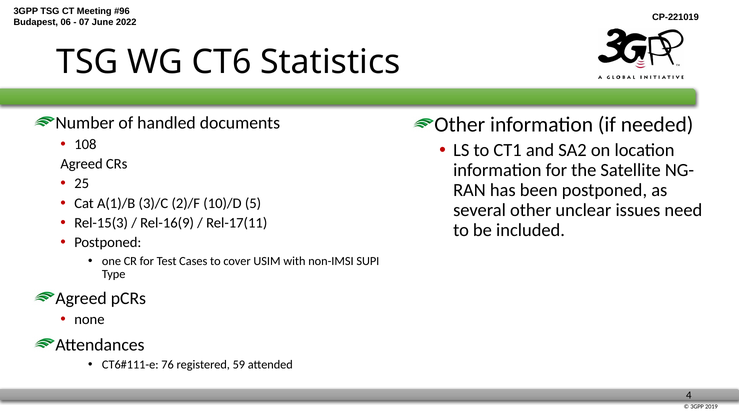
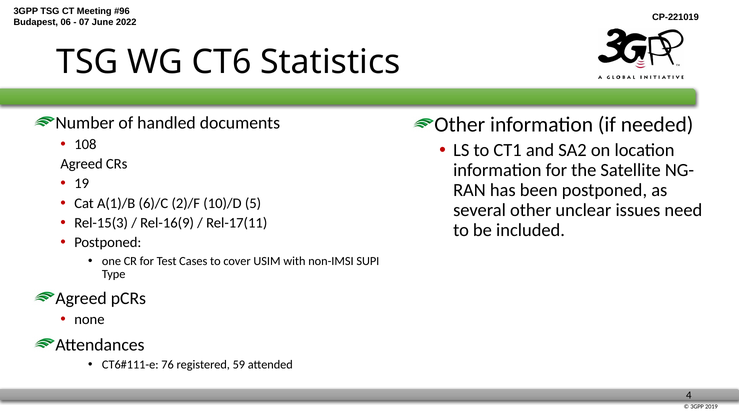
25: 25 -> 19 (82, 183)
3)/C: 3)/C -> 6)/C (153, 203)
